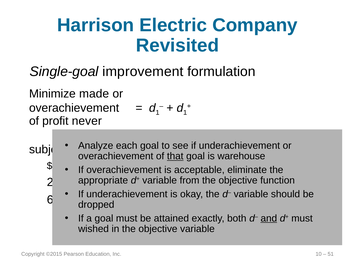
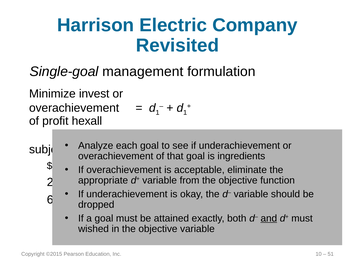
improvement: improvement -> management (143, 72)
made: made -> invest (94, 94)
never: never -> hexall (87, 121)
that underline: present -> none (175, 156)
warehouse: warehouse -> ingredients (241, 156)
